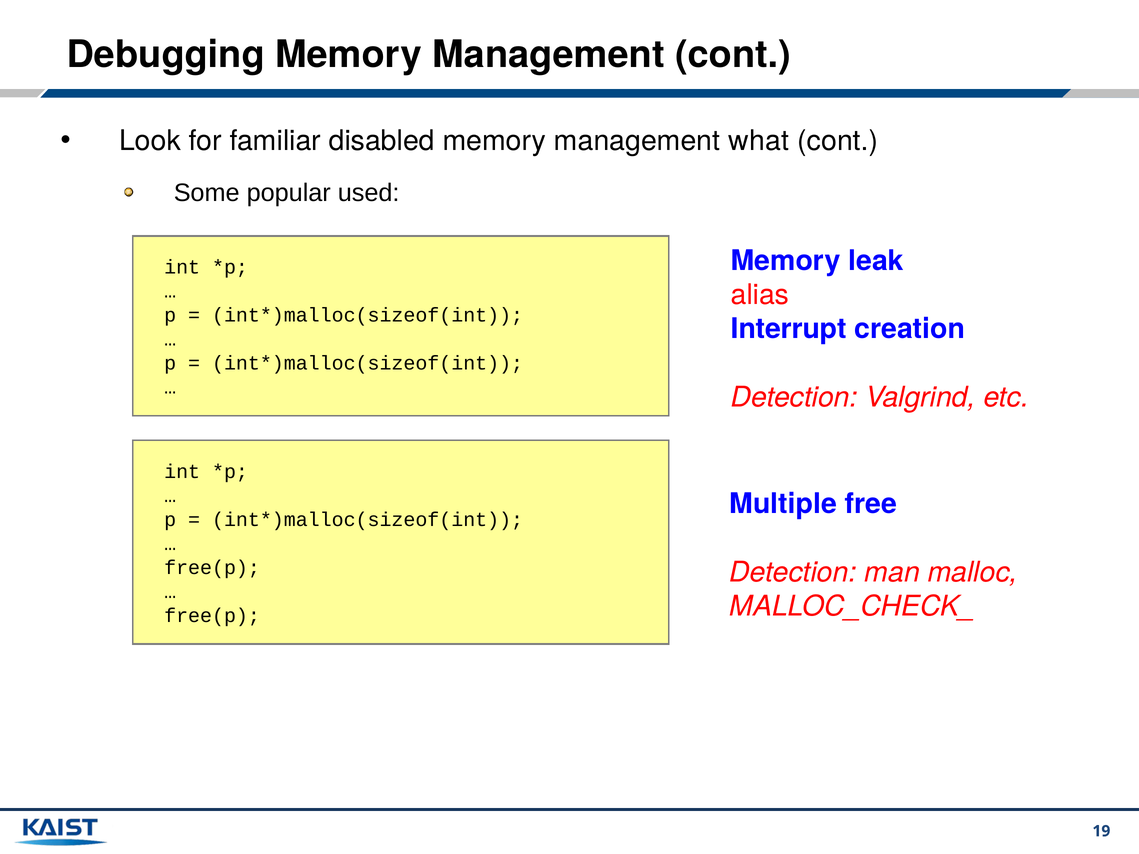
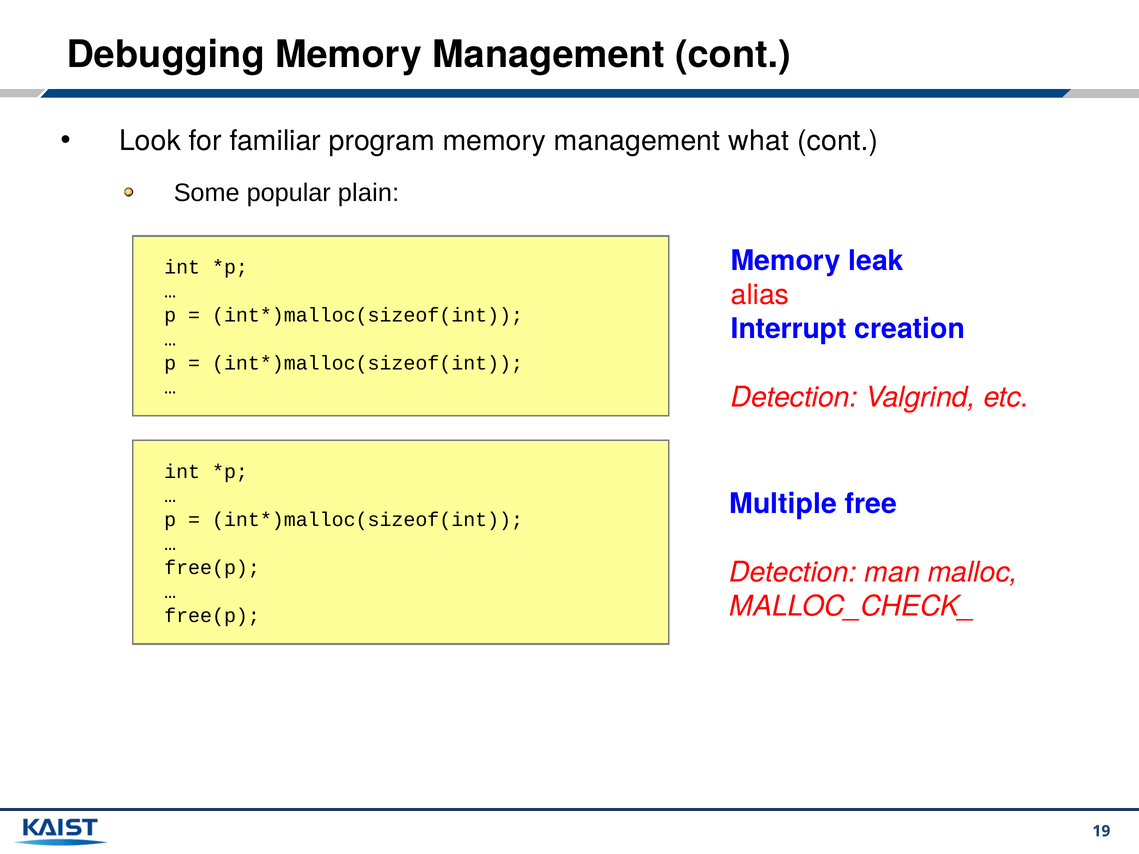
disabled: disabled -> program (382, 141)
used: used -> plain (369, 193)
